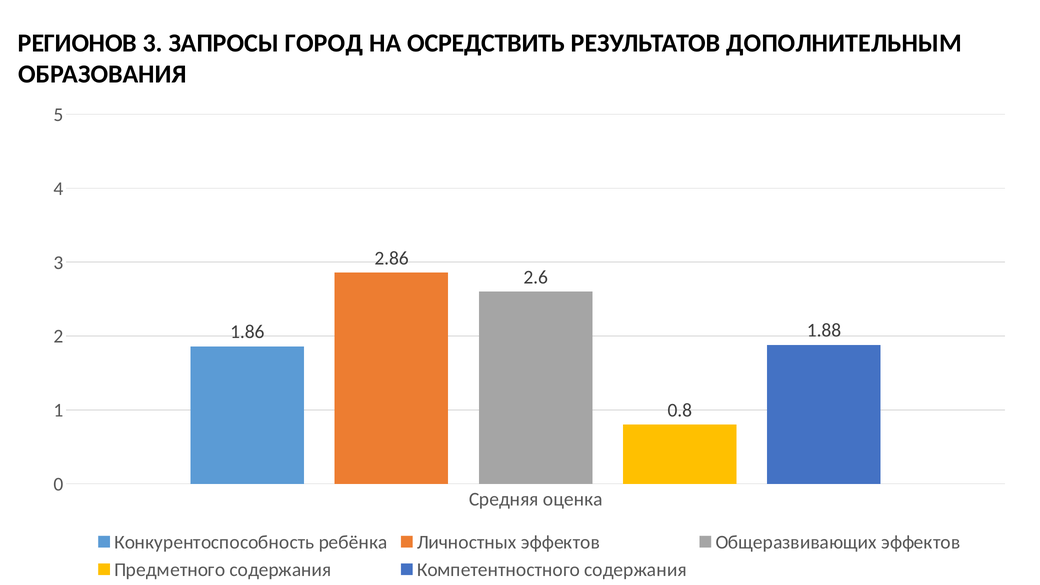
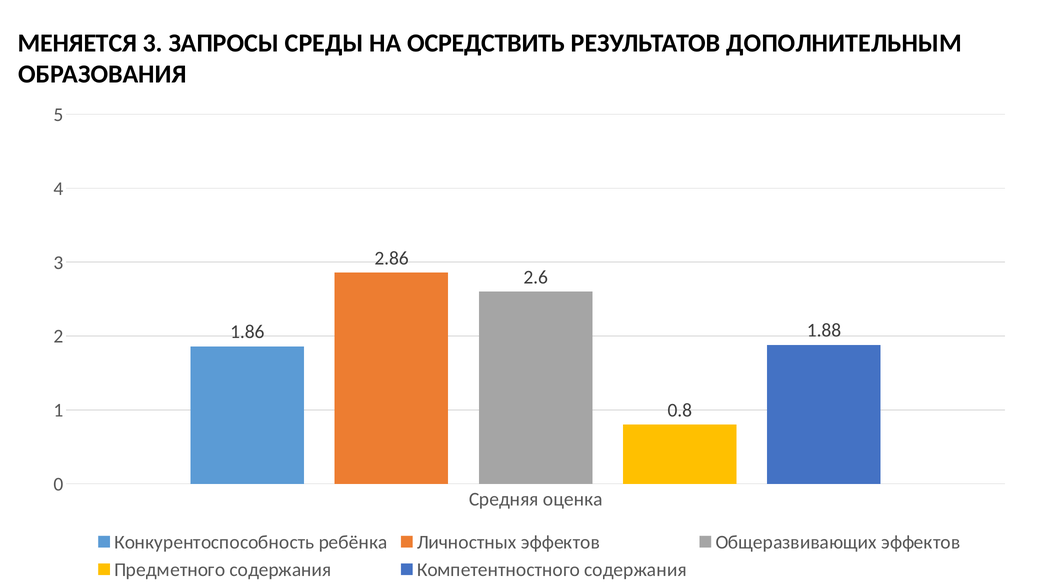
РЕГИОНОВ: РЕГИОНОВ -> МЕНЯЕТСЯ (77, 43)
ГОРОД: ГОРОД -> СРЕДЫ (324, 43)
